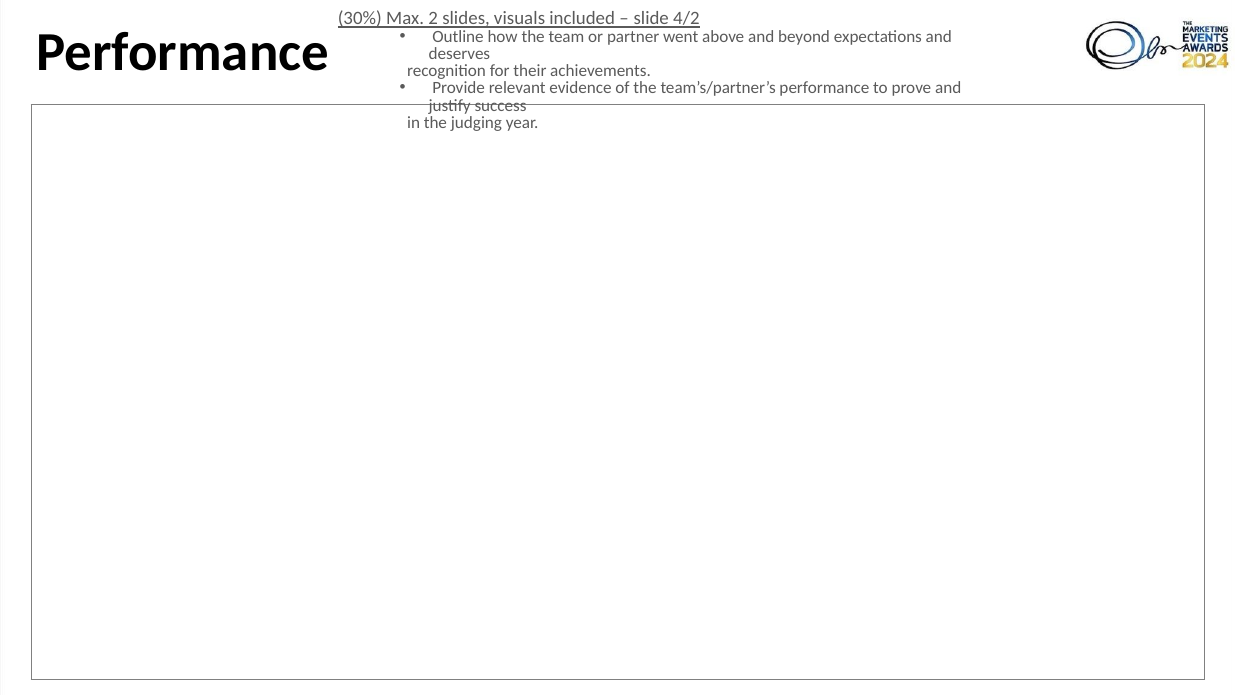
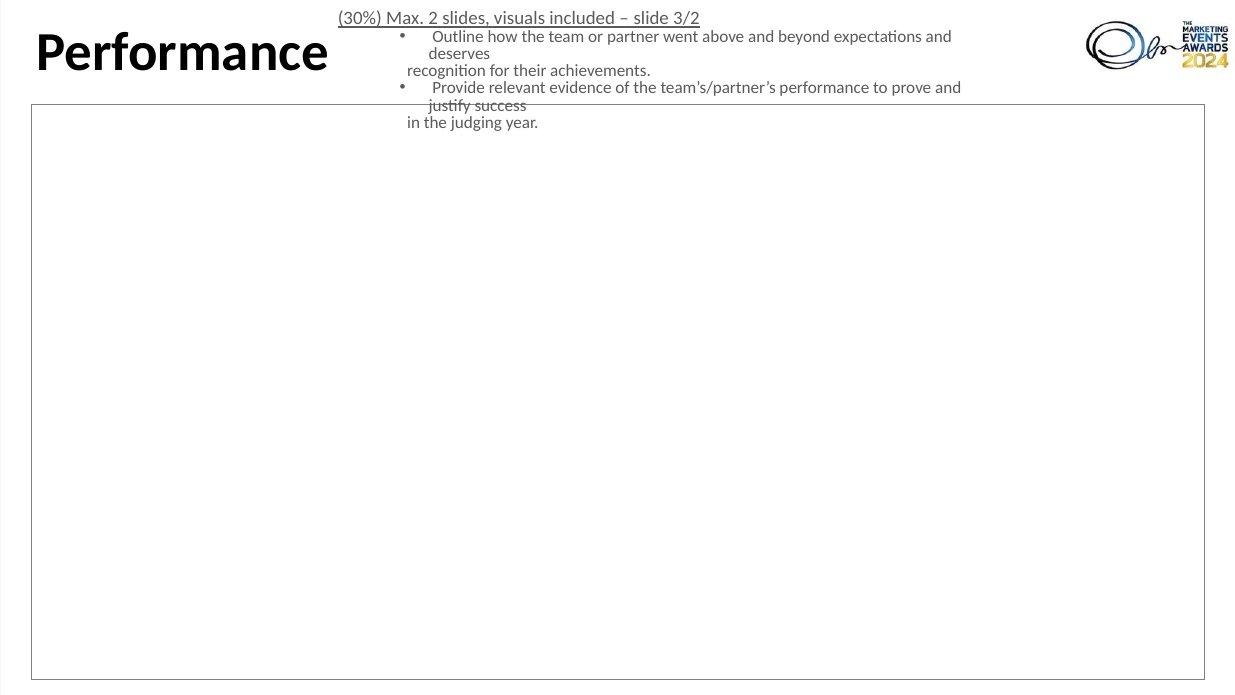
4/2: 4/2 -> 3/2 (686, 19)
